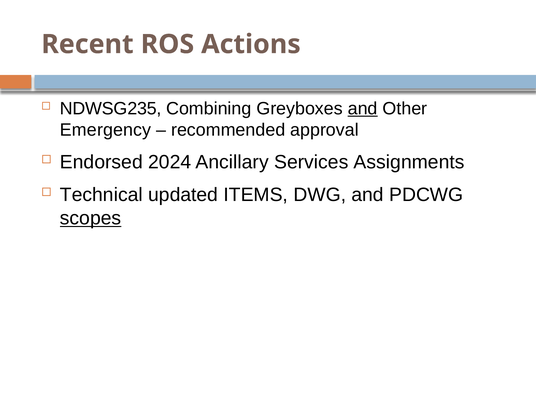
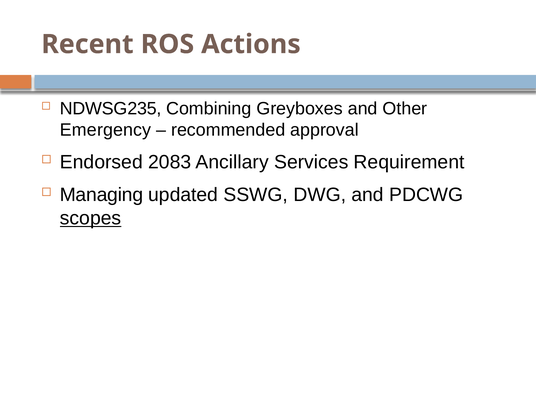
and underline: present -> none (363, 108)
2024: 2024 -> 2083 (170, 162)
Assignments: Assignments -> Requirement (409, 162)
Technical: Technical -> Managing (101, 195)
ITEMS: ITEMS -> SSWG (256, 195)
